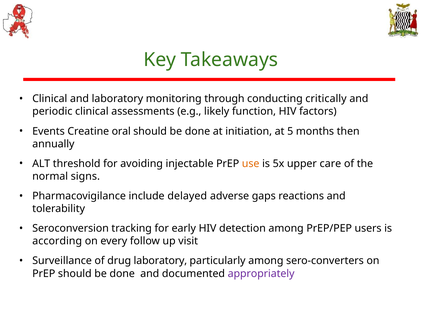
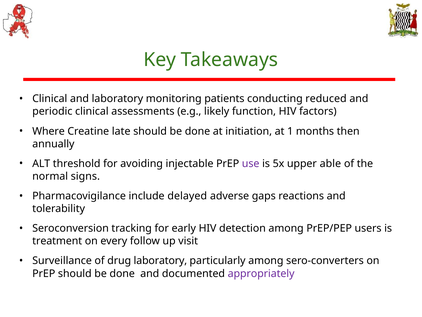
through: through -> patients (224, 99)
critically: critically -> reduced (326, 99)
Events: Events -> Where (49, 131)
oral: oral -> late (121, 131)
5: 5 -> 1 (290, 131)
use colour: orange -> purple (251, 163)
care: care -> able (330, 163)
according: according -> treatment (57, 241)
